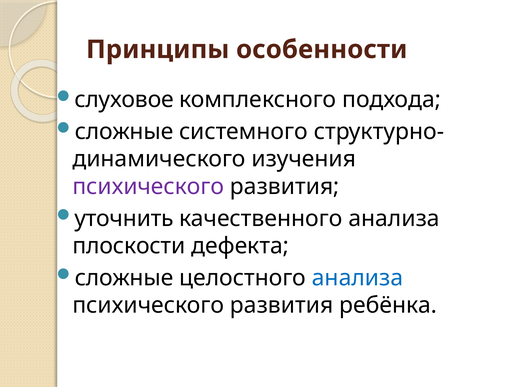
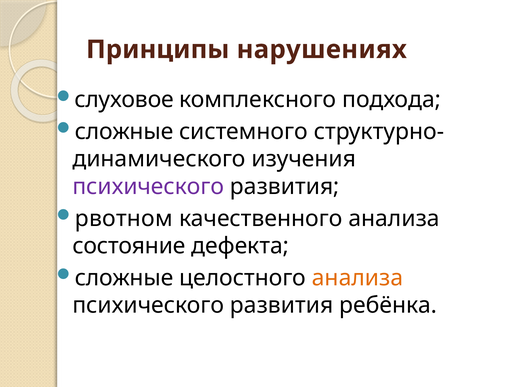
особенности: особенности -> нарушениях (322, 50)
уточнить: уточнить -> рвотном (124, 218)
плоскости: плоскости -> состояние (129, 246)
анализа colour: blue -> orange (357, 278)
